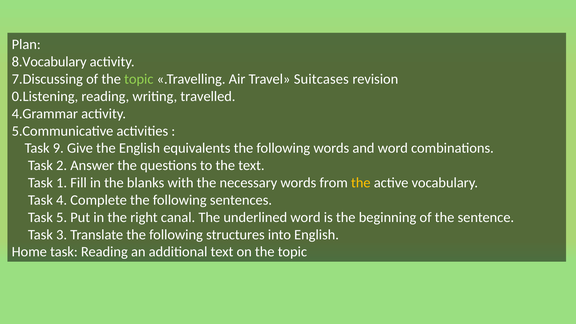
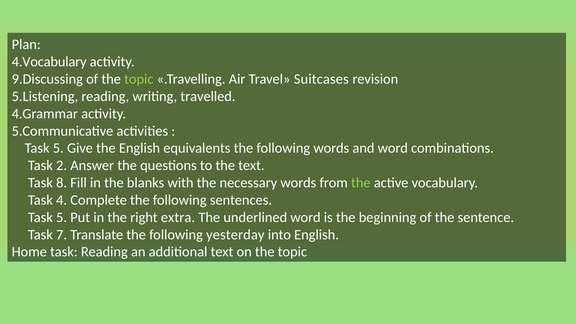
8.Vocabulary: 8.Vocabulary -> 4.Vocabulary (49, 62)
7.Discussing: 7.Discussing -> 9.Discussing (47, 79)
0.Listening: 0.Listening -> 5.Listening (45, 96)
9: 9 -> 5 (58, 148)
1: 1 -> 8 (62, 183)
the colour: yellow -> light green (361, 183)
canal: canal -> extra (178, 217)
3: 3 -> 7 (62, 235)
structures: structures -> yesterday (235, 235)
